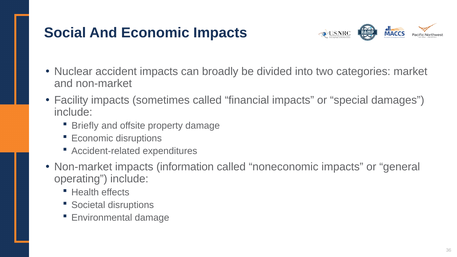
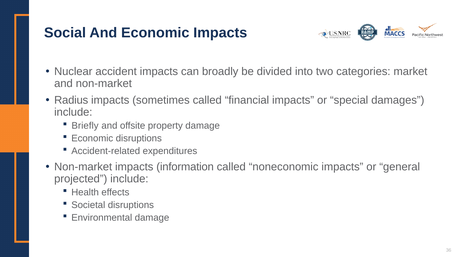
Facility: Facility -> Radius (71, 100)
operating: operating -> projected (81, 179)
